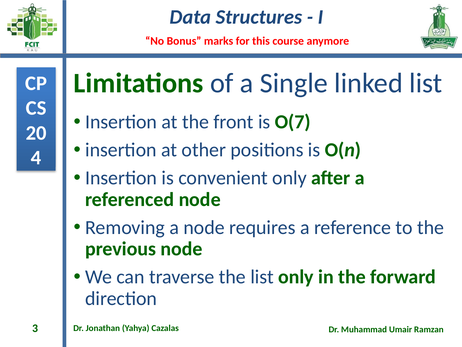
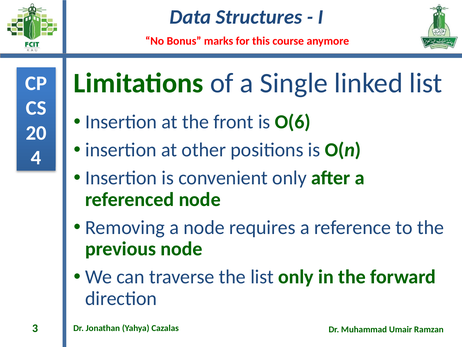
O(7: O(7 -> O(6 (293, 122)
